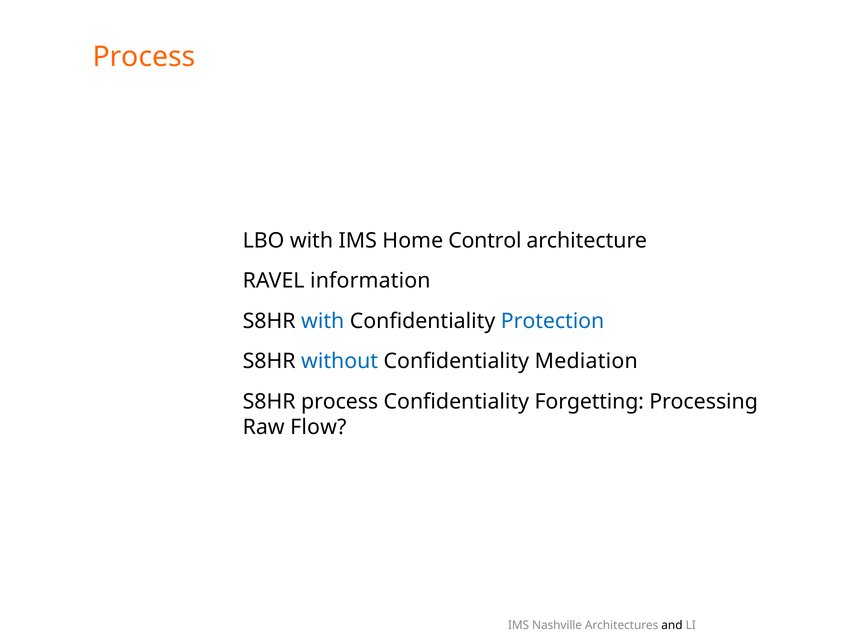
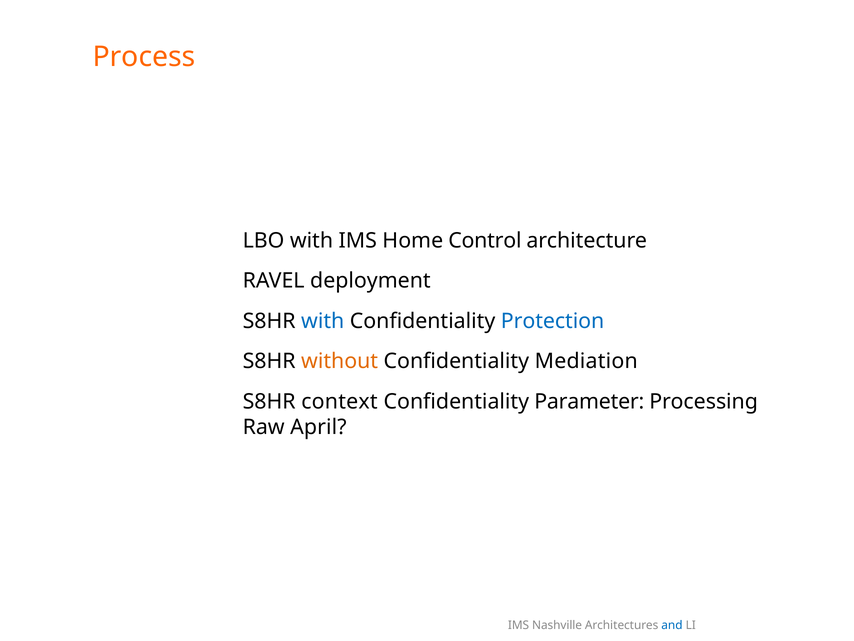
information: information -> deployment (370, 281)
without colour: blue -> orange (340, 361)
S8HR process: process -> context (339, 401)
Forgetting: Forgetting -> Parameter (589, 401)
Flow: Flow -> April (318, 427)
and colour: black -> blue (672, 625)
